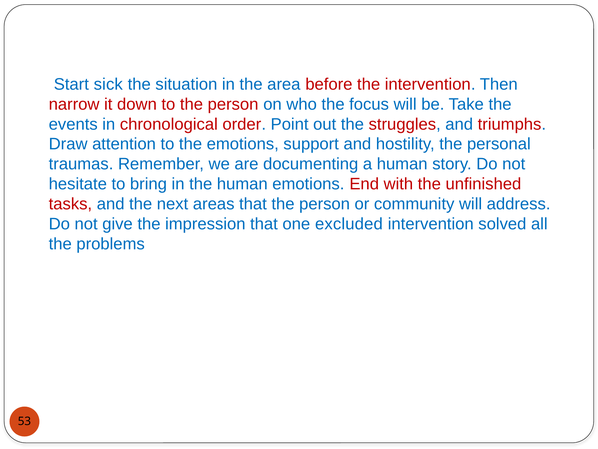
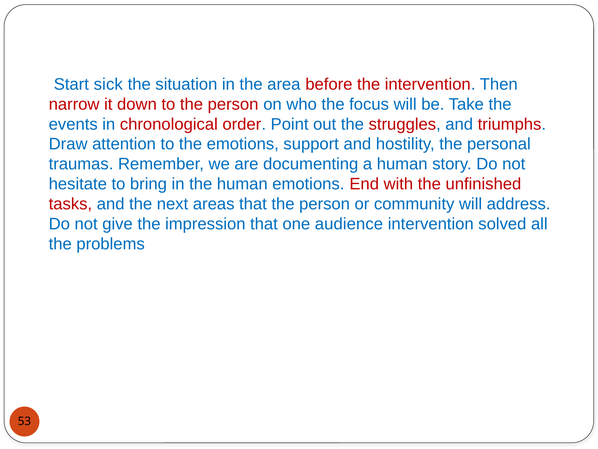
excluded: excluded -> audience (349, 224)
